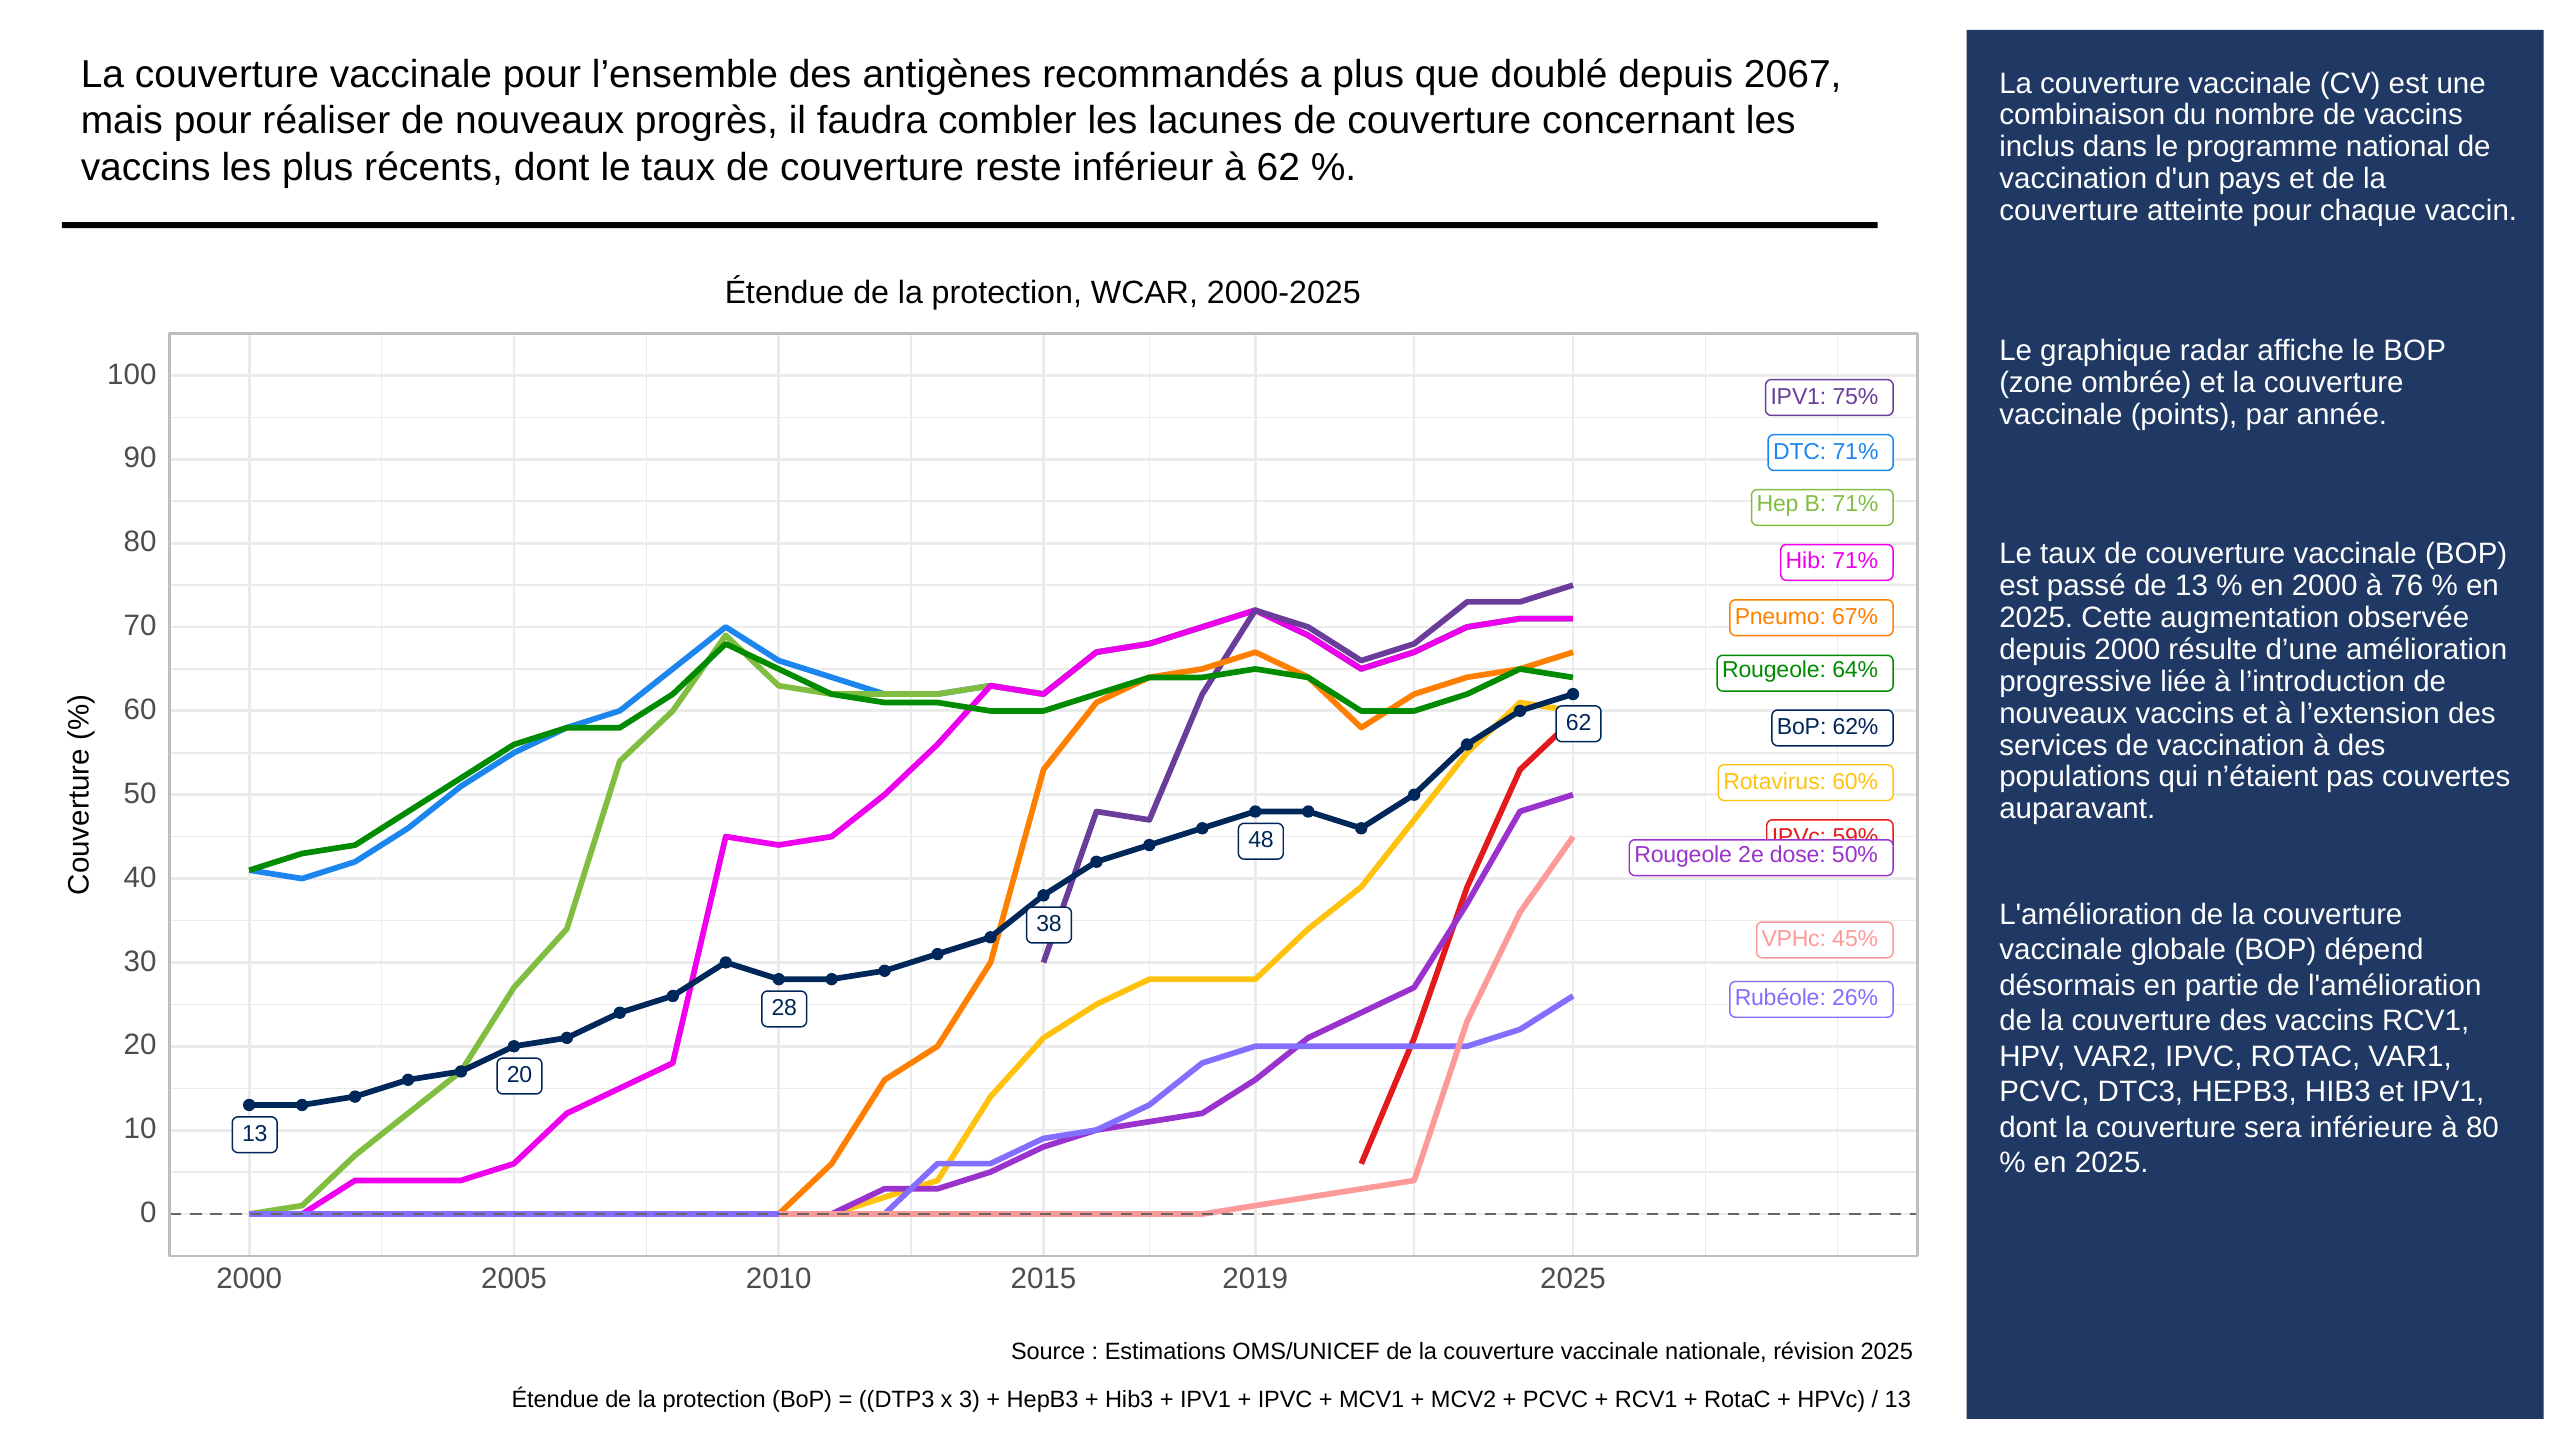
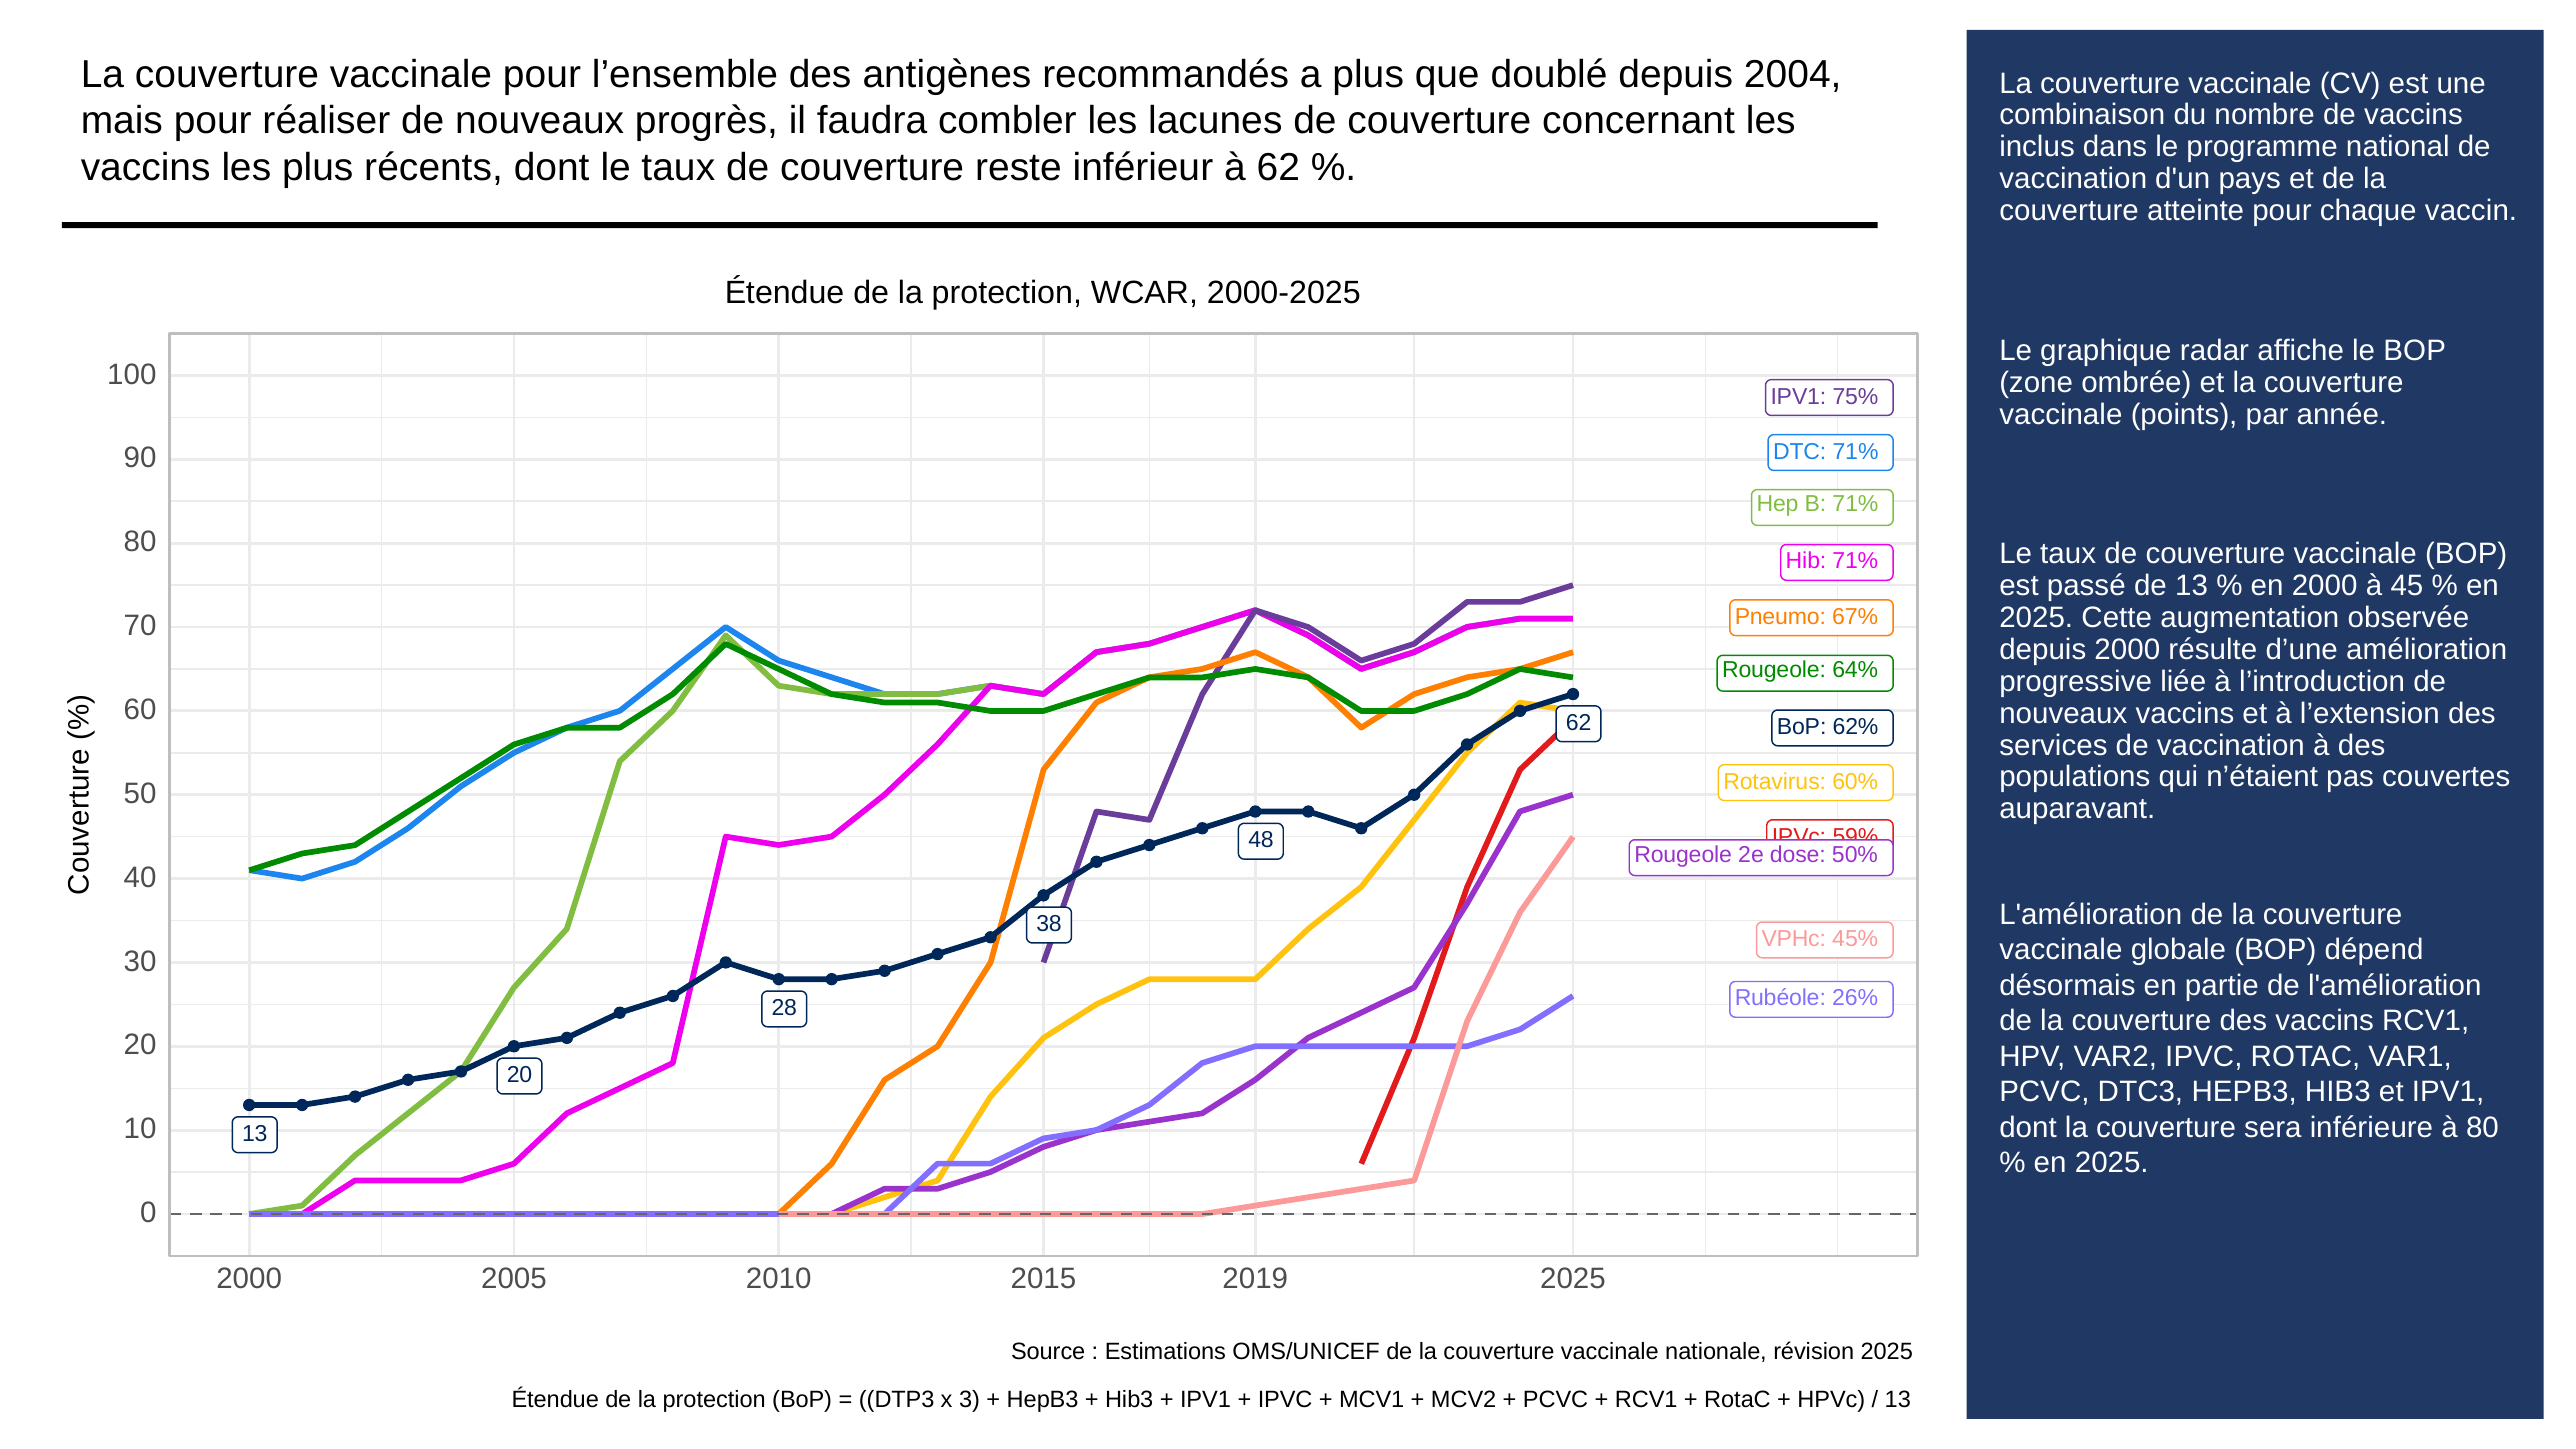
2067: 2067 -> 2004 (1793, 74)
76: 76 -> 45 (2407, 586)
